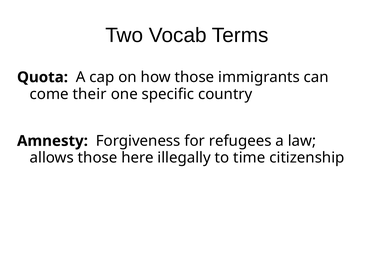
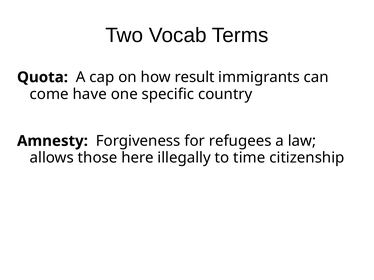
how those: those -> result (195, 77)
their: their -> have (90, 94)
